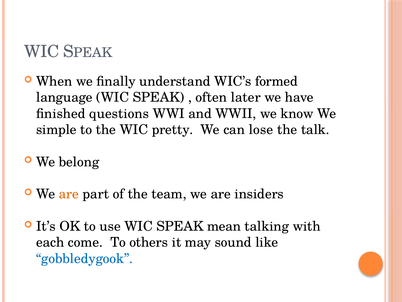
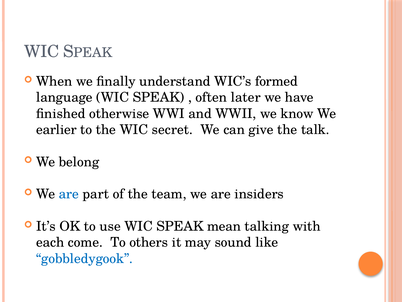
questions: questions -> otherwise (119, 113)
simple: simple -> earlier (56, 130)
pretty: pretty -> secret (172, 130)
lose: lose -> give (261, 130)
are colour: orange -> blue (69, 194)
